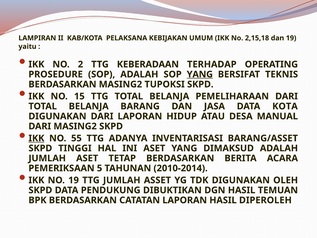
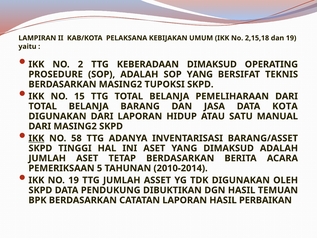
KEBERADAAN TERHADAP: TERHADAP -> DIMAKSUD (212, 64)
YANG underline: present -> none (200, 74)
DESA: DESA -> SATU (241, 116)
55: 55 -> 58 (76, 138)
DIPEROLEH: DIPEROLEH -> PERBAIKAN (265, 200)
